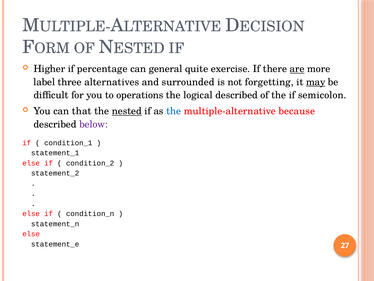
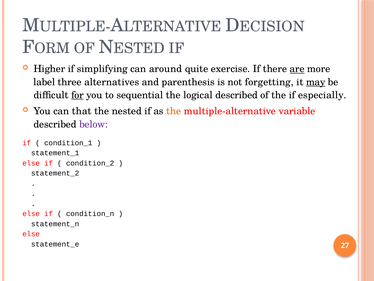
percentage: percentage -> simplifying (102, 69)
general: general -> around (166, 69)
surrounded: surrounded -> parenthesis (188, 82)
for underline: none -> present (77, 95)
operations: operations -> sequential (140, 95)
semicolon: semicolon -> especially (322, 95)
nested underline: present -> none (127, 111)
the colour: blue -> orange (174, 111)
because: because -> variable (297, 111)
